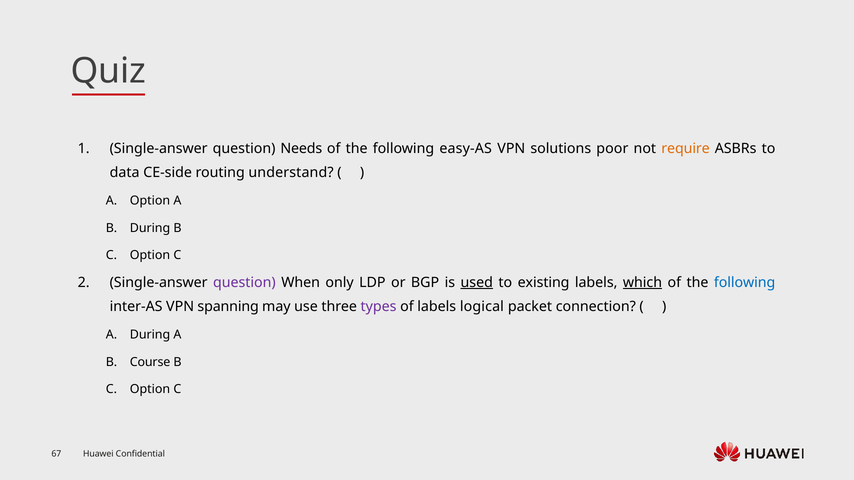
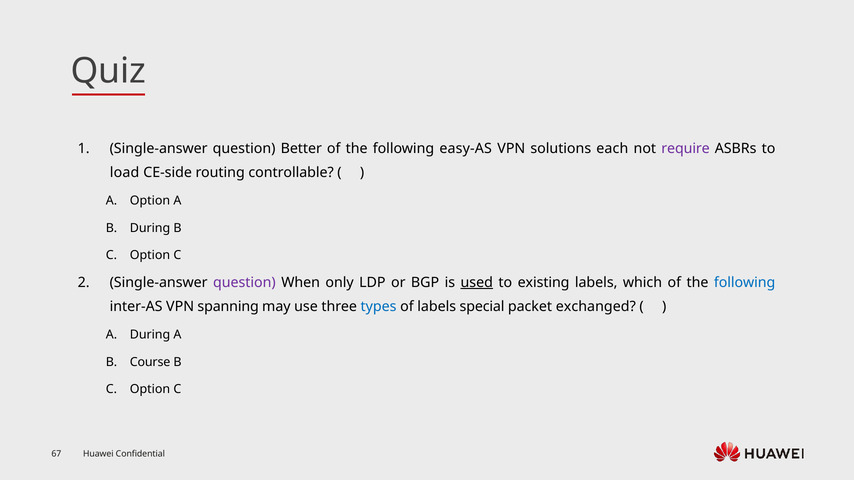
Needs: Needs -> Better (301, 149)
poor: poor -> each (612, 149)
require colour: orange -> purple (686, 149)
data: data -> load (125, 173)
understand: understand -> controllable (291, 173)
which underline: present -> none (642, 283)
types colour: purple -> blue (379, 307)
logical: logical -> special (482, 307)
connection: connection -> exchanged (596, 307)
